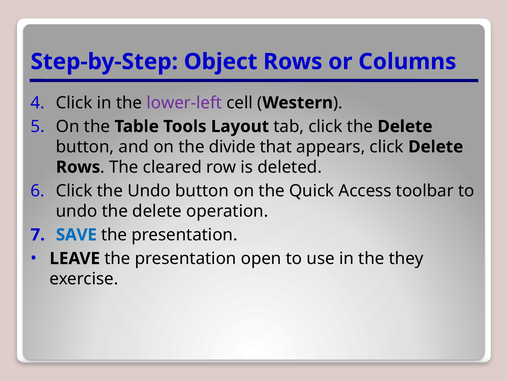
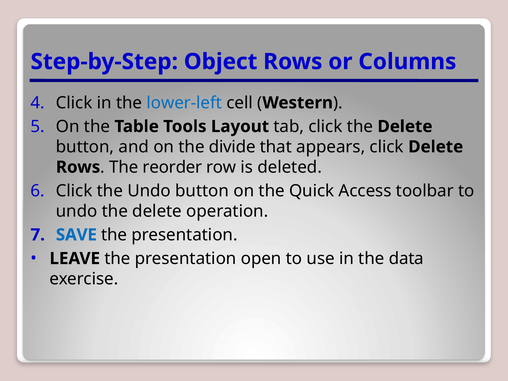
lower-left colour: purple -> blue (184, 103)
cleared: cleared -> reorder (172, 167)
they: they -> data (406, 259)
